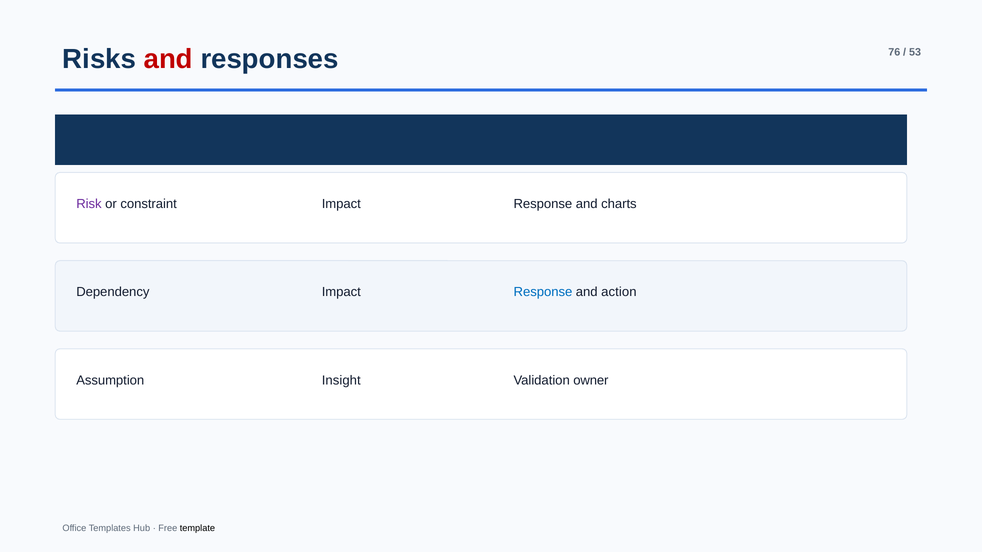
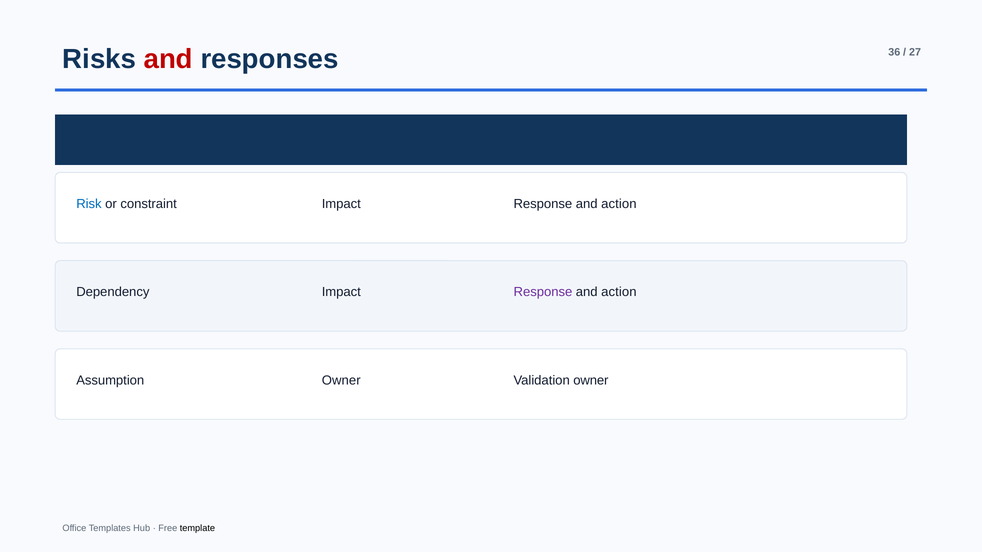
76: 76 -> 36 (894, 52)
53: 53 -> 27 (915, 52)
Risk colour: purple -> blue (89, 204)
charts: charts -> action (619, 204)
Response colour: blue -> purple (543, 292)
Assumption Insight: Insight -> Owner (341, 381)
